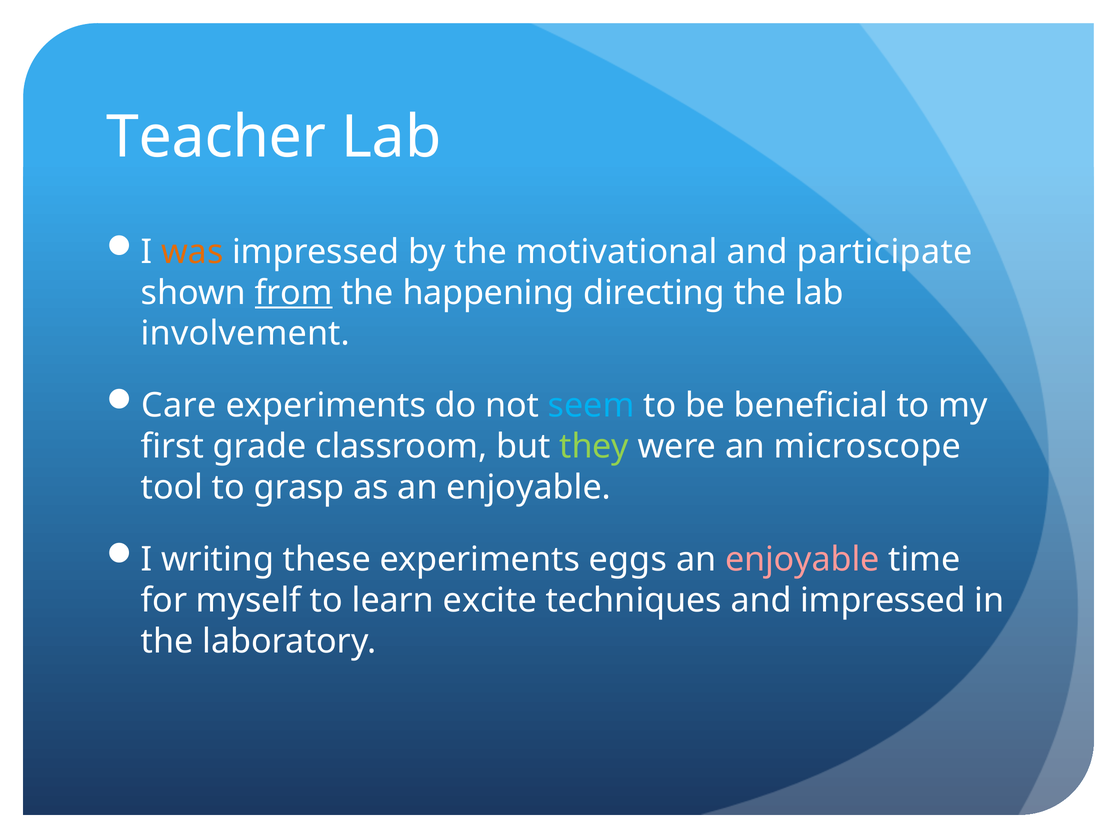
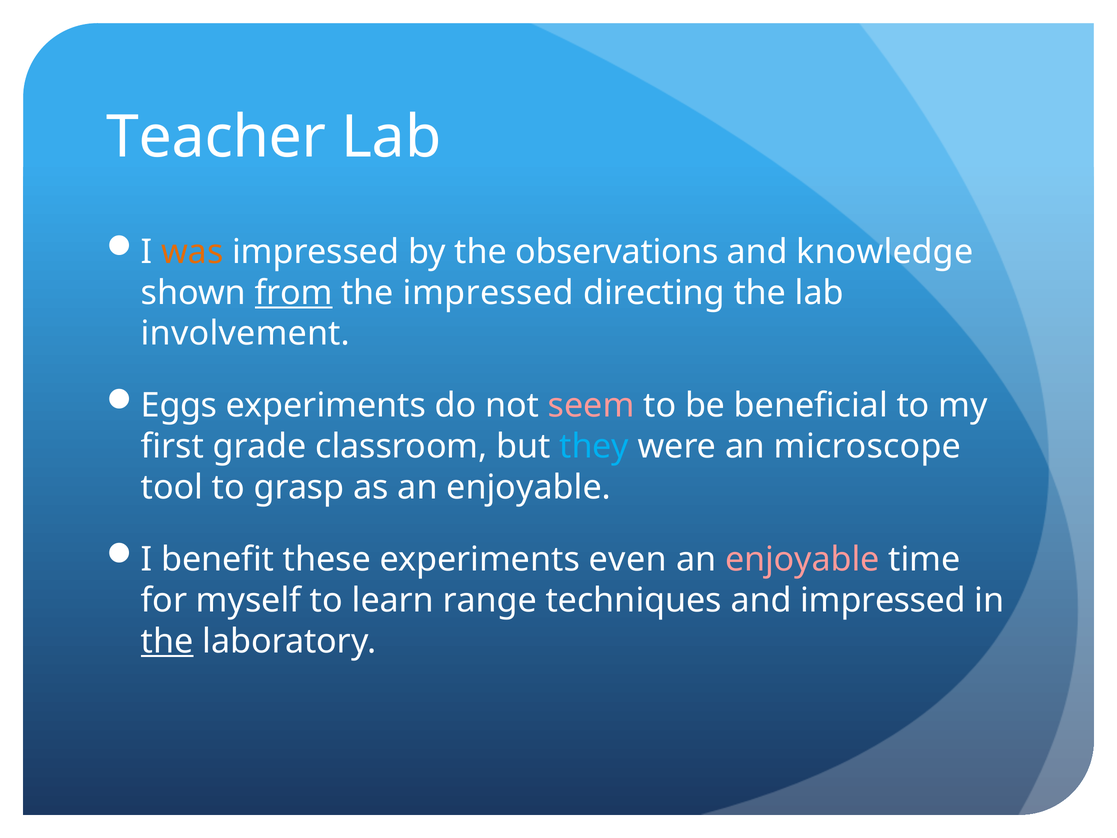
motivational: motivational -> observations (617, 252)
participate: participate -> knowledge (885, 252)
the happening: happening -> impressed (488, 293)
Care: Care -> Eggs (179, 406)
seem colour: light blue -> pink (591, 406)
they colour: light green -> light blue (594, 446)
writing: writing -> benefit (218, 559)
eggs: eggs -> even (628, 559)
excite: excite -> range (490, 600)
the underline: none -> present (167, 641)
